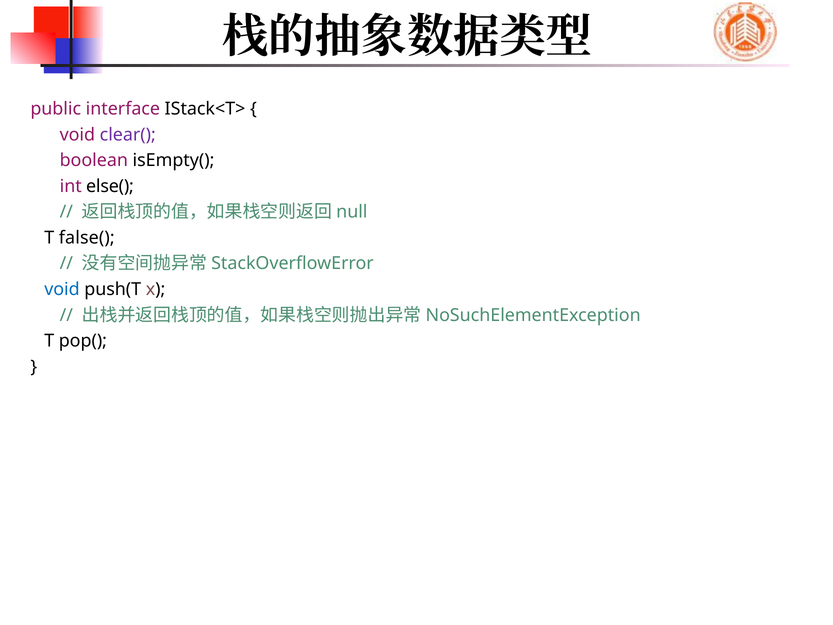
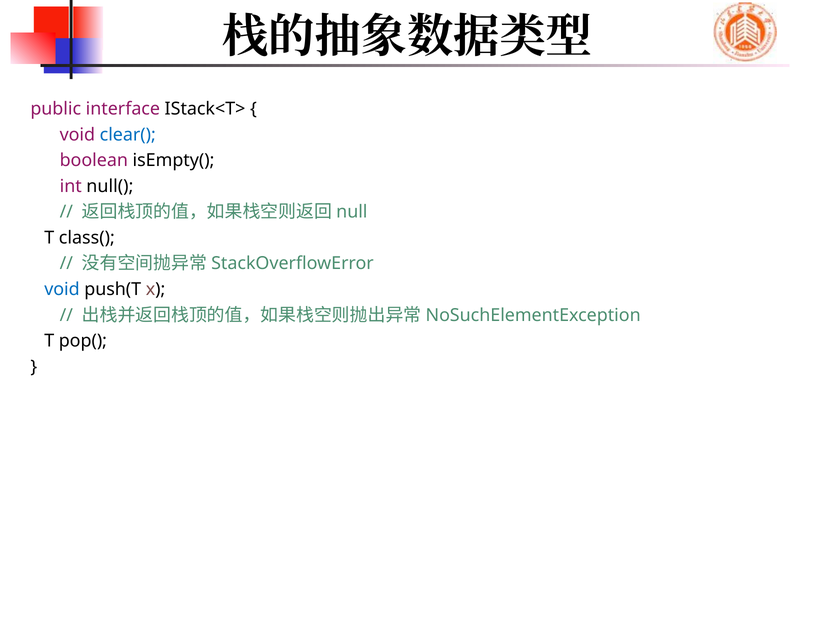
clear( colour: purple -> blue (128, 135)
else(: else( -> null( (110, 186)
false(: false( -> class( (87, 238)
